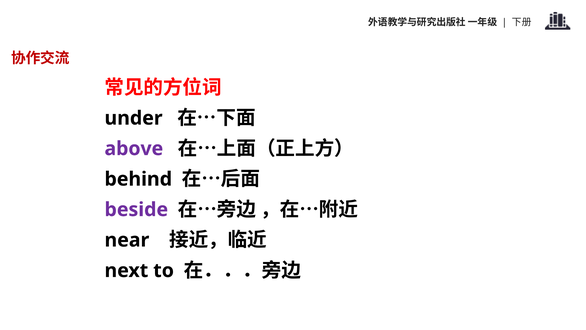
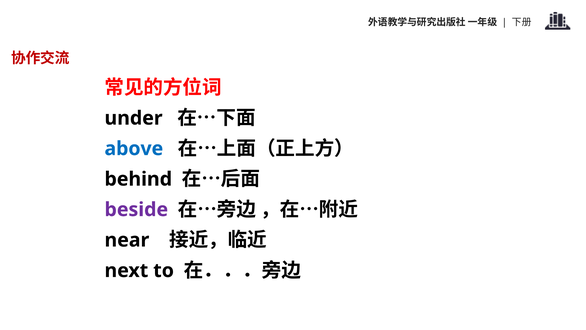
above colour: purple -> blue (134, 148)
